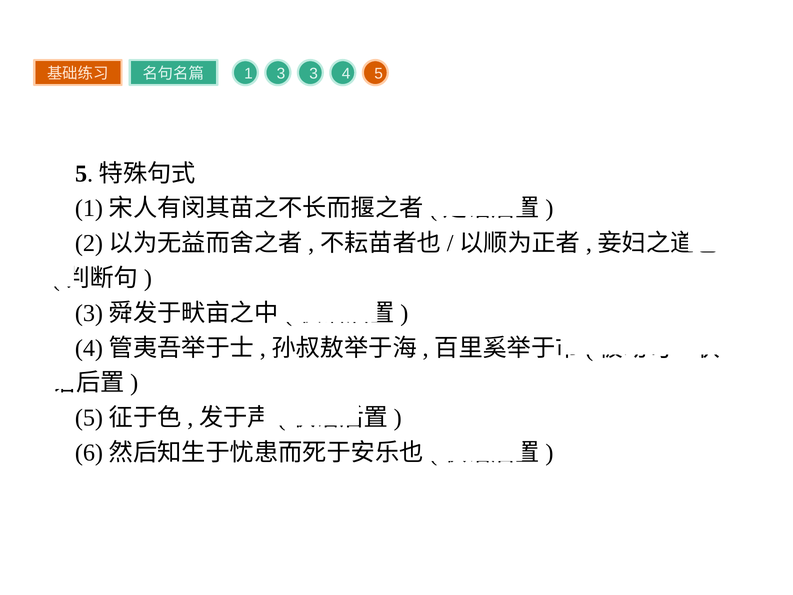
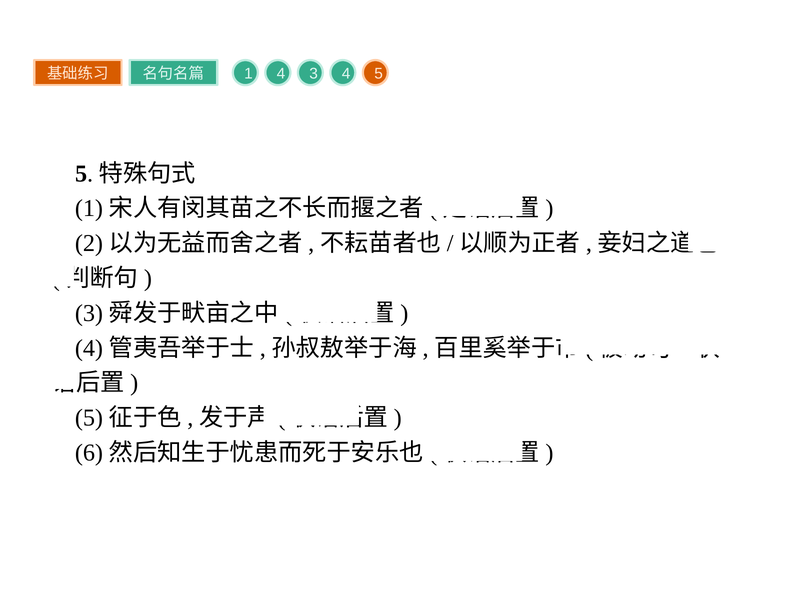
1 3: 3 -> 4 (281, 74)
